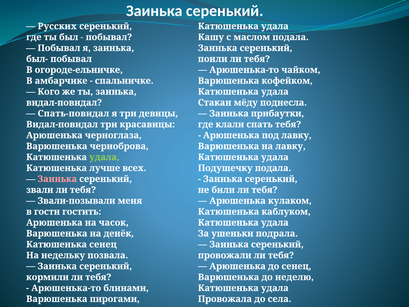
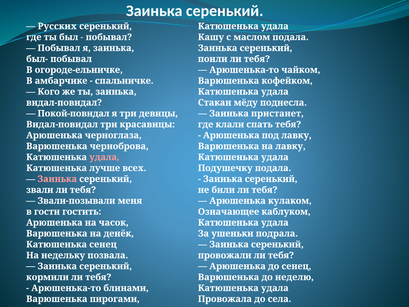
Спать-повидал: Спать-повидал -> Покой-повидал (73, 113)
прибаутки: прибаутки -> пристанет (277, 113)
удала colour: light green -> pink (104, 157)
Катюшенька: Катюшенька -> Означающее (229, 212)
